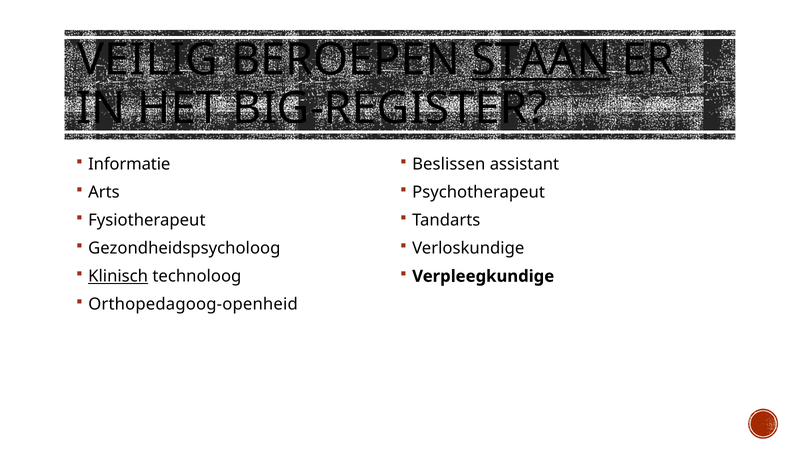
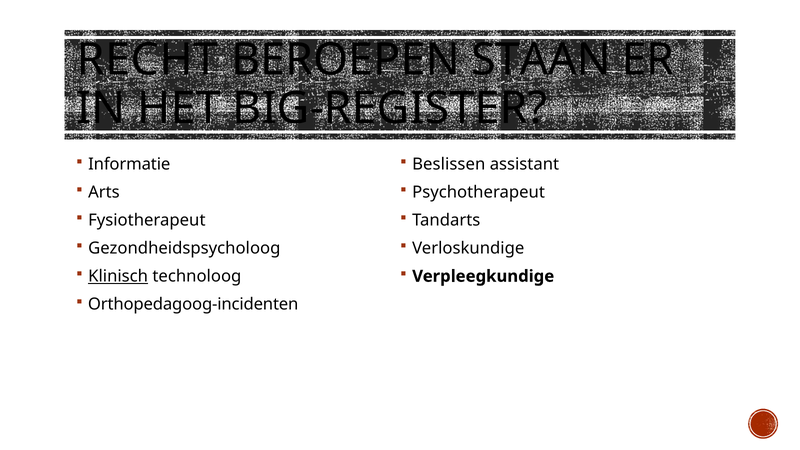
VEILIG: VEILIG -> RECHT (148, 60)
STAAN underline: present -> none (541, 60)
Orthopedagoog-openheid: Orthopedagoog-openheid -> Orthopedagoog-incidenten (193, 304)
